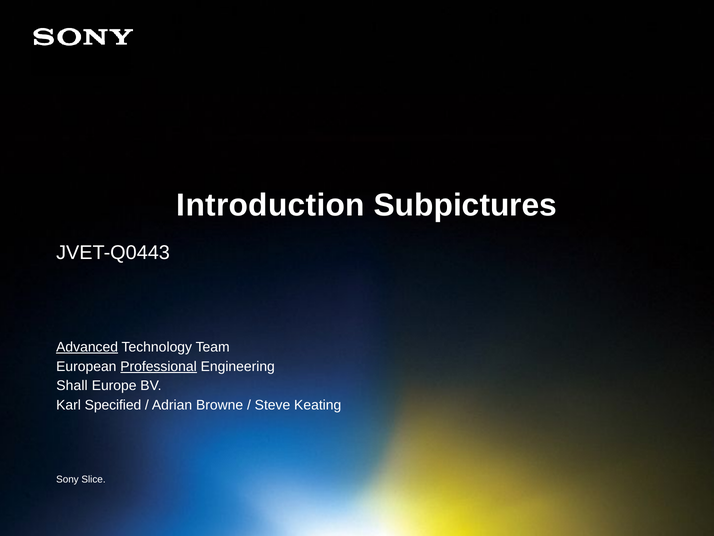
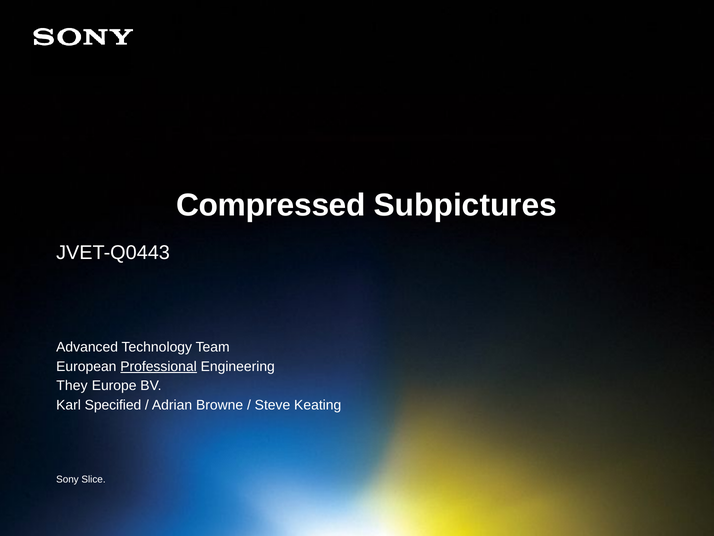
Introduction: Introduction -> Compressed (271, 205)
Advanced underline: present -> none (87, 347)
Shall: Shall -> They (72, 386)
